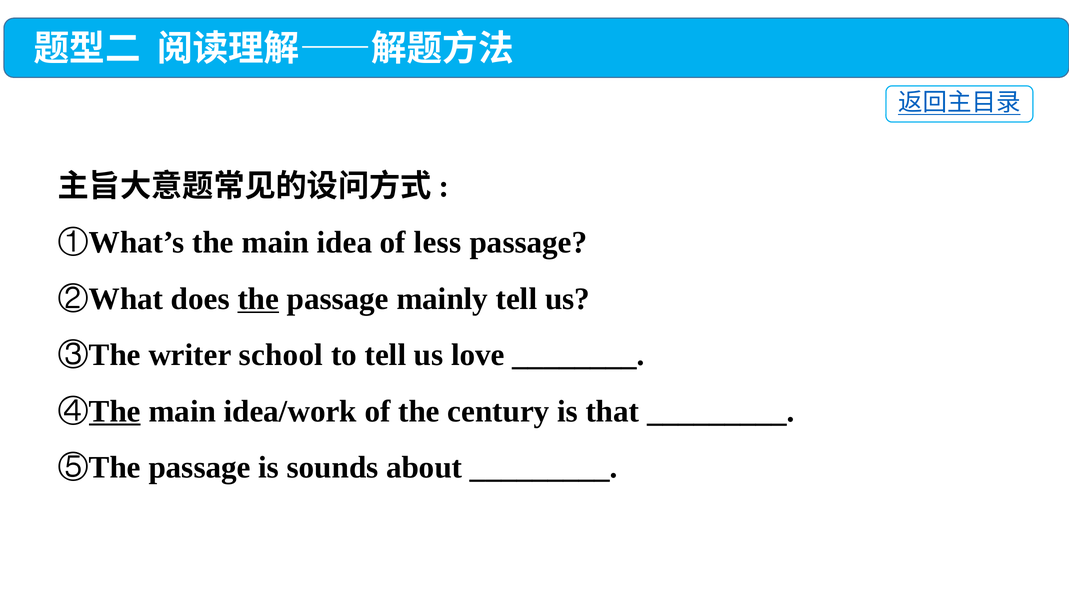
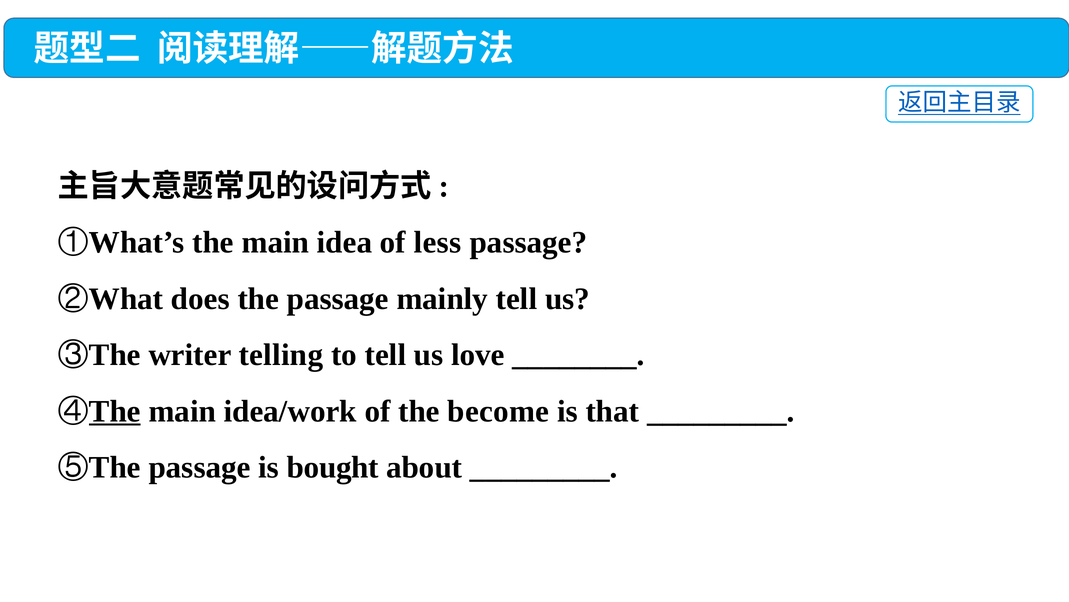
the underline: present -> none (258, 298)
school: school -> telling (281, 355)
century: century -> become (498, 411)
sounds: sounds -> bought (333, 467)
